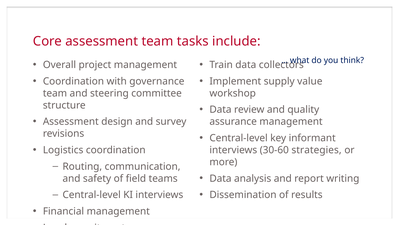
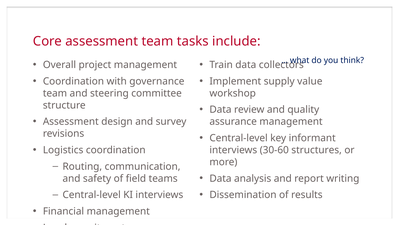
strategies: strategies -> structures (317, 150)
